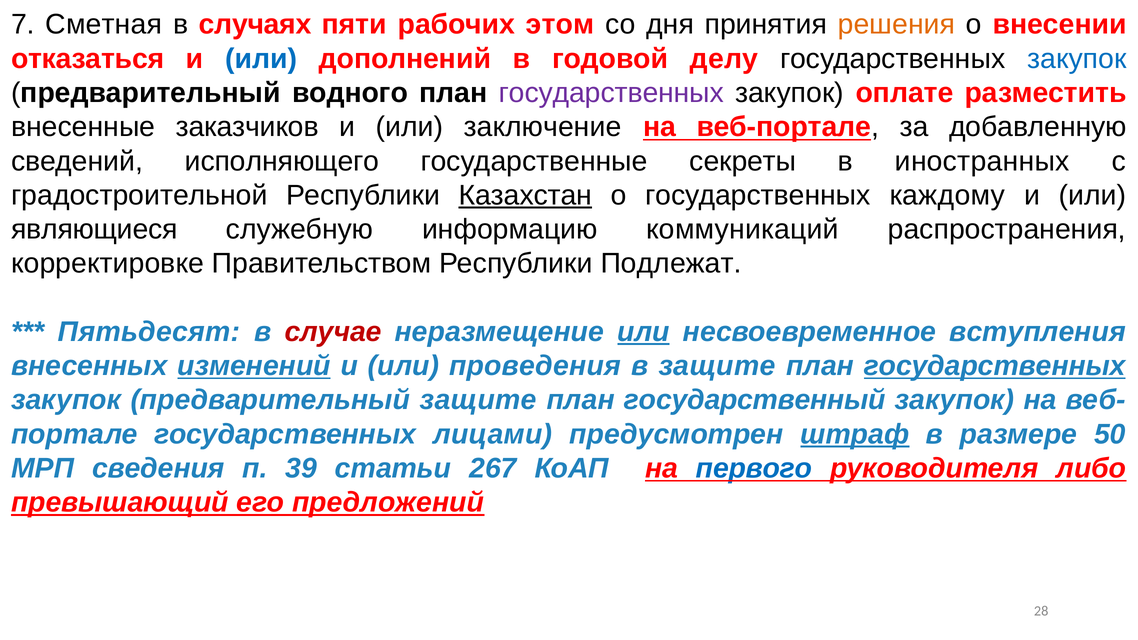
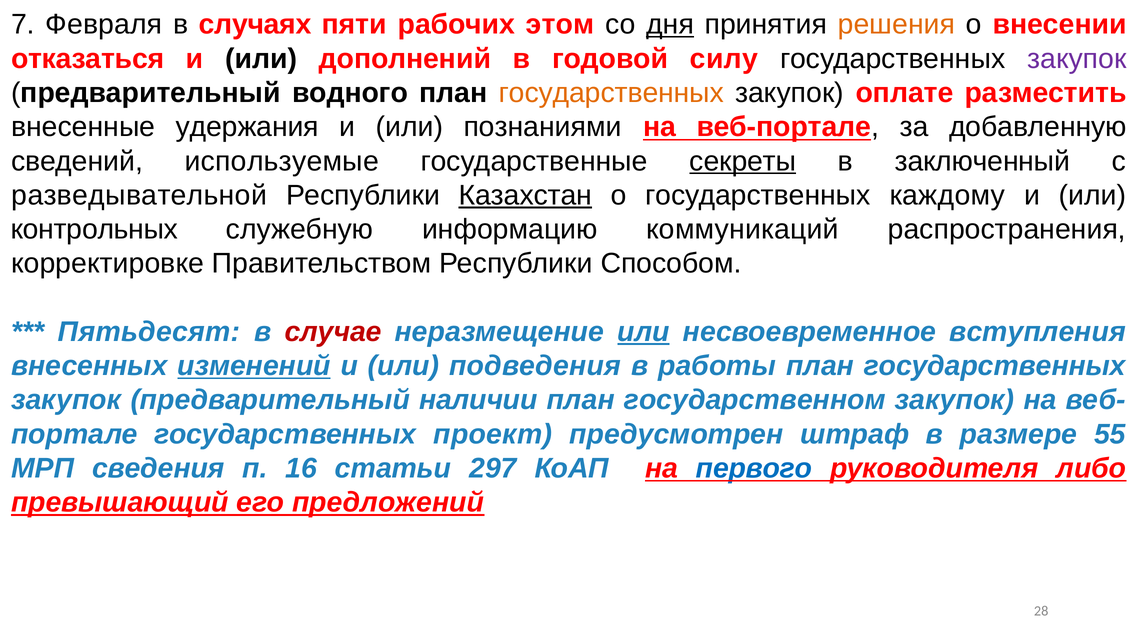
Сметная: Сметная -> Февраля (104, 25)
дня underline: none -> present (670, 25)
или colour: blue -> black (261, 59)
делу: делу -> силу (724, 59)
закупок colour: blue -> purple (1077, 59)
государственных colour: purple -> orange (611, 93)
заказчиков: заказчиков -> удержания (247, 127)
заключение: заключение -> познаниями (543, 127)
исполняющего: исполняющего -> используемые (282, 161)
секреты underline: none -> present (743, 161)
иностранных: иностранных -> заключенный (982, 161)
градостроительной: градостроительной -> разведывательной (139, 195)
являющиеся: являющиеся -> контрольных (94, 229)
Подлежат: Подлежат -> Способом (671, 264)
проведения: проведения -> подведения (535, 366)
в защите: защите -> работы (717, 366)
государственных underline: present -> none (995, 366)
предварительный защите: защите -> наличии (478, 400)
государственный: государственный -> государственном (755, 400)
лицами: лицами -> проект (493, 434)
штраф underline: present -> none (855, 434)
50: 50 -> 55 (1110, 434)
39: 39 -> 16 (301, 468)
267: 267 -> 297 (493, 468)
